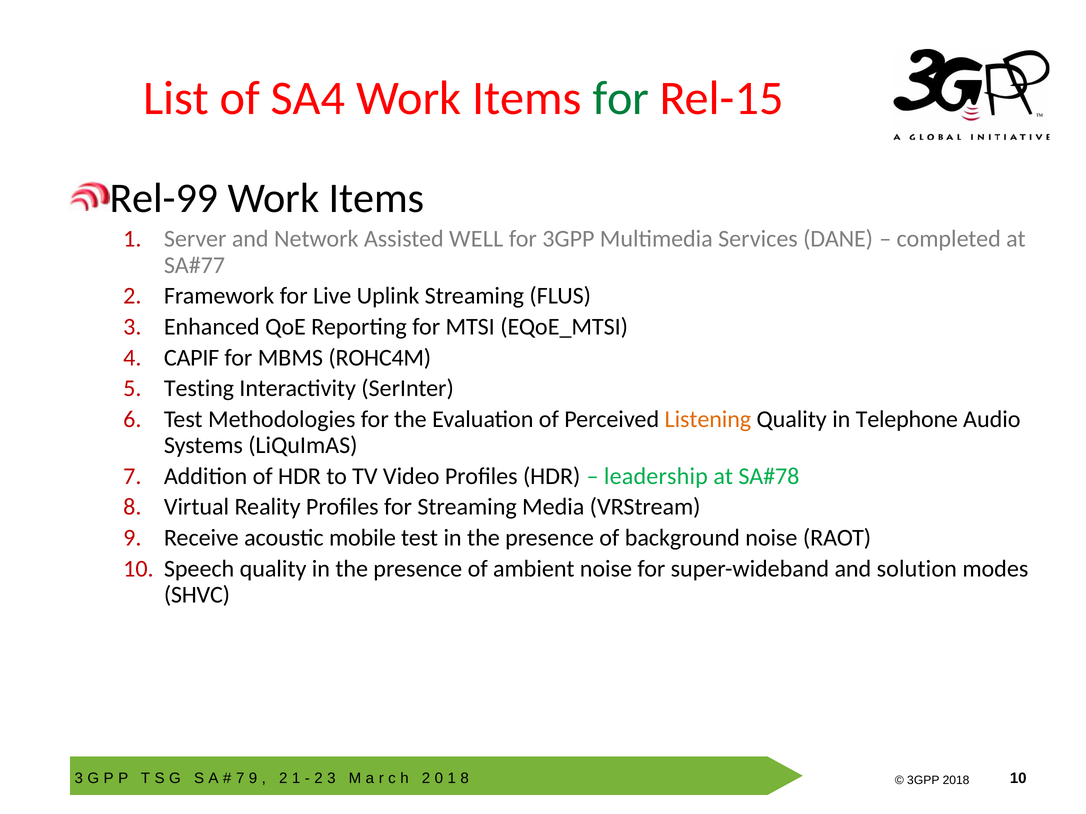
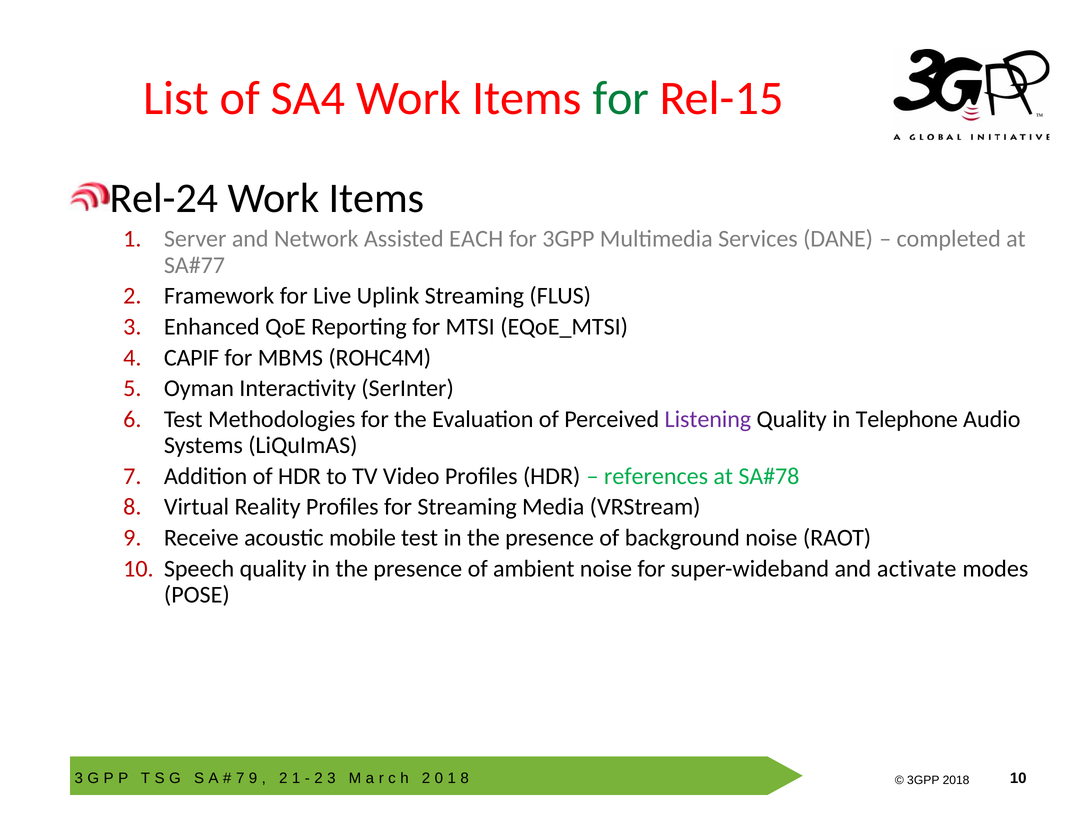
Rel-99: Rel-99 -> Rel-24 (164, 198)
WELL: WELL -> EACH (476, 239)
Testing: Testing -> Oyman (199, 389)
Listening colour: orange -> purple (708, 420)
leadership: leadership -> references (656, 476)
solution: solution -> activate (917, 569)
SHVC: SHVC -> POSE (197, 595)
